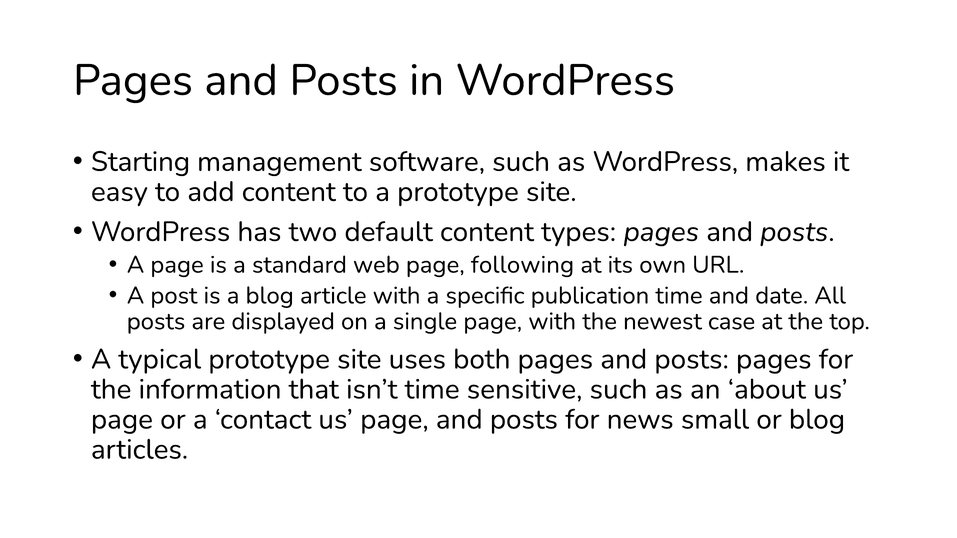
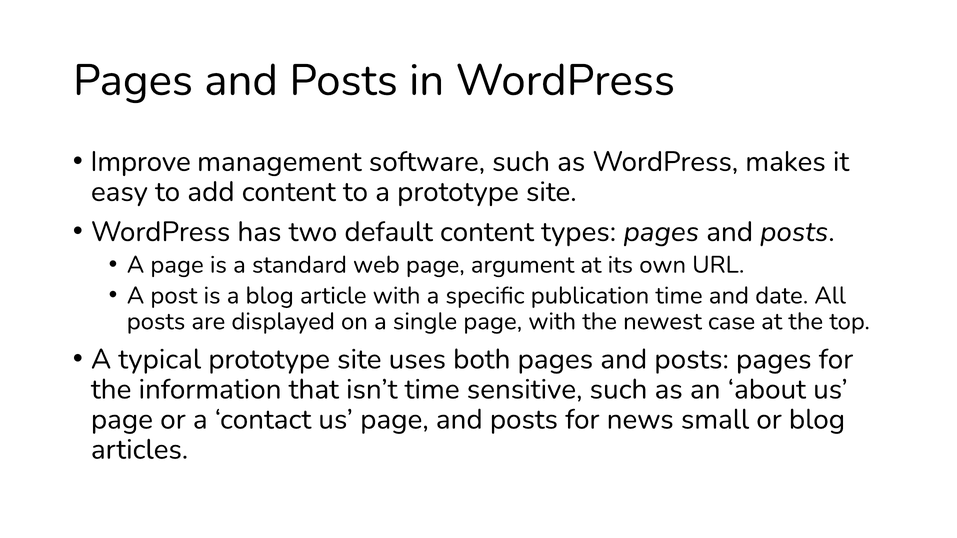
Starting: Starting -> Improve (141, 162)
following: following -> argument (523, 265)
